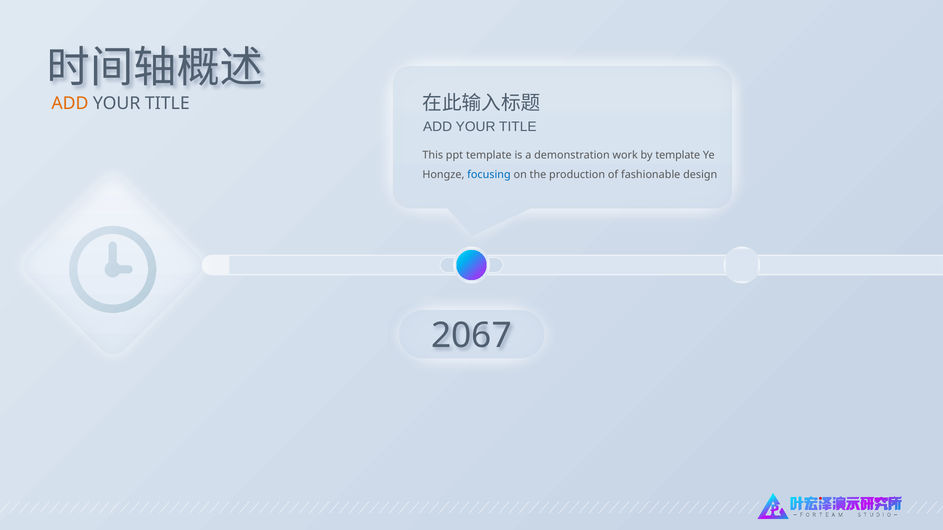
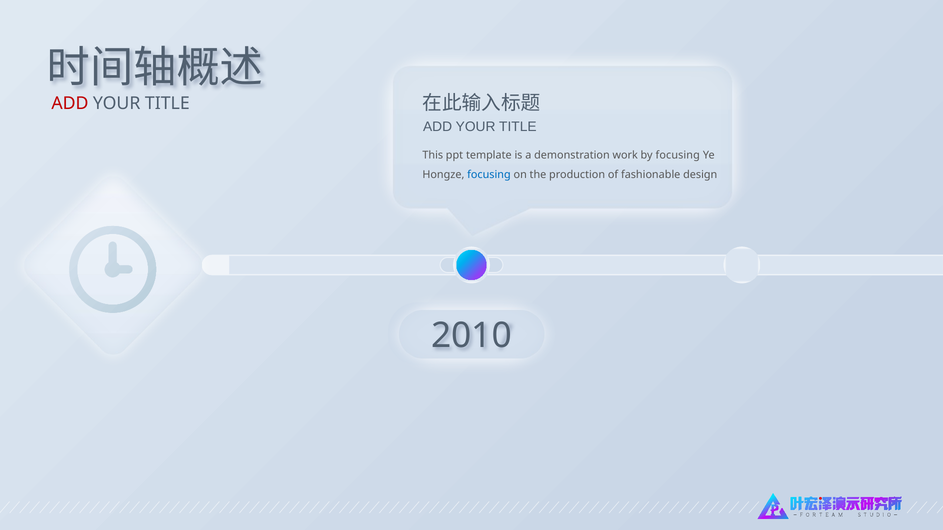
ADD colour: orange -> red (70, 103)
by template: template -> focusing (678, 156)
2067: 2067 -> 2010 (471, 336)
